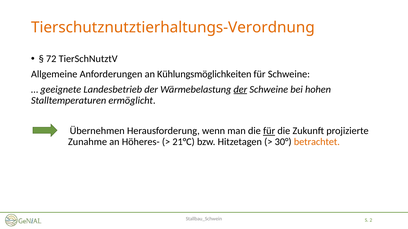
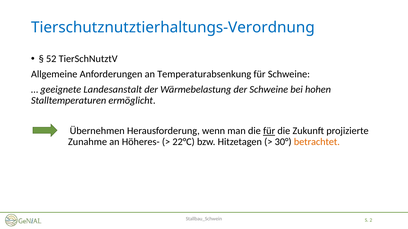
Tierschutznutztierhaltungs-Verordnung colour: orange -> blue (173, 27)
72: 72 -> 52 (51, 59)
Kühlungsmöglichkeiten: Kühlungsmöglichkeiten -> Temperaturabsenkung (204, 74)
Landesbetrieb: Landesbetrieb -> Landesanstalt (113, 90)
der underline: present -> none (240, 90)
21°C: 21°C -> 22°C (184, 142)
